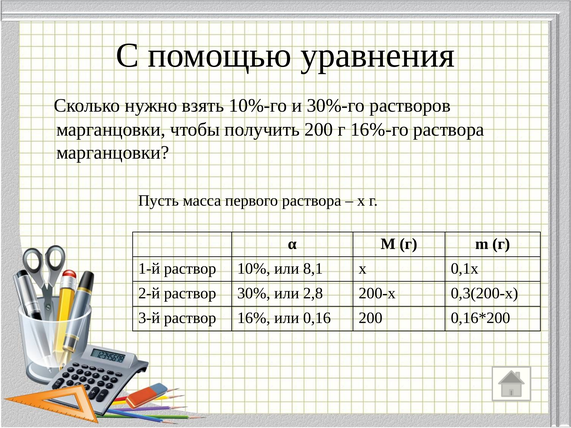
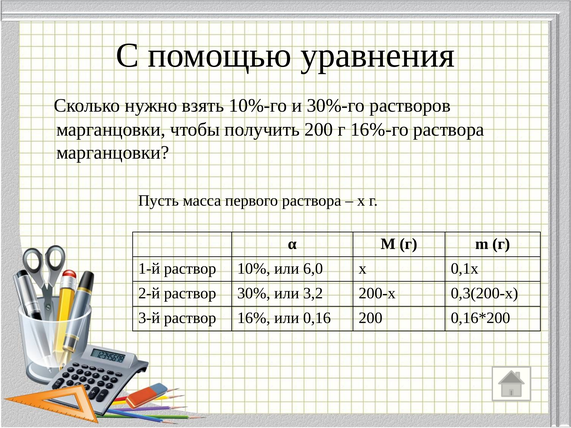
8,1: 8,1 -> 6,0 (313, 269)
2,8: 2,8 -> 3,2 (313, 293)
